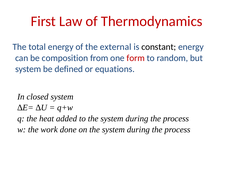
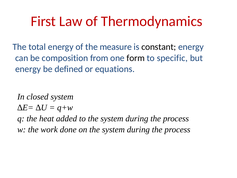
external: external -> measure (116, 47)
form colour: red -> black (136, 58)
random: random -> specific (172, 58)
system: system -> energy (28, 69)
